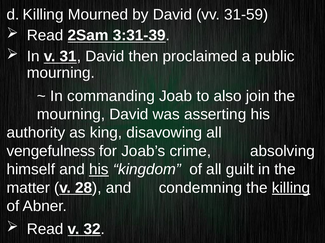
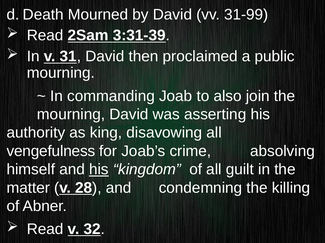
d Killing: Killing -> Death (43, 15)
31-59: 31-59 -> 31-99 (246, 15)
killing underline: present -> none (291, 188)
